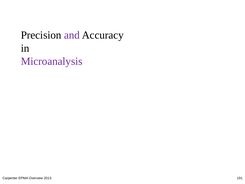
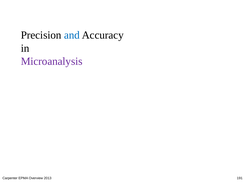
and colour: purple -> blue (72, 35)
